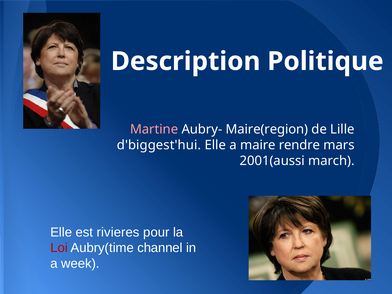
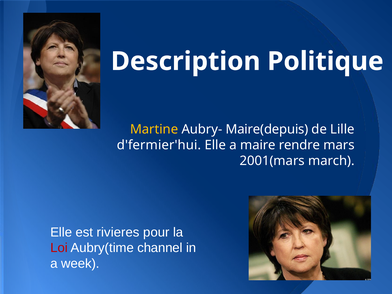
Martine colour: pink -> yellow (154, 129)
Maire(region: Maire(region -> Maire(depuis (267, 129)
d'biggest'hui: d'biggest'hui -> d'fermier'hui (159, 145)
2001(aussi: 2001(aussi -> 2001(mars (272, 161)
